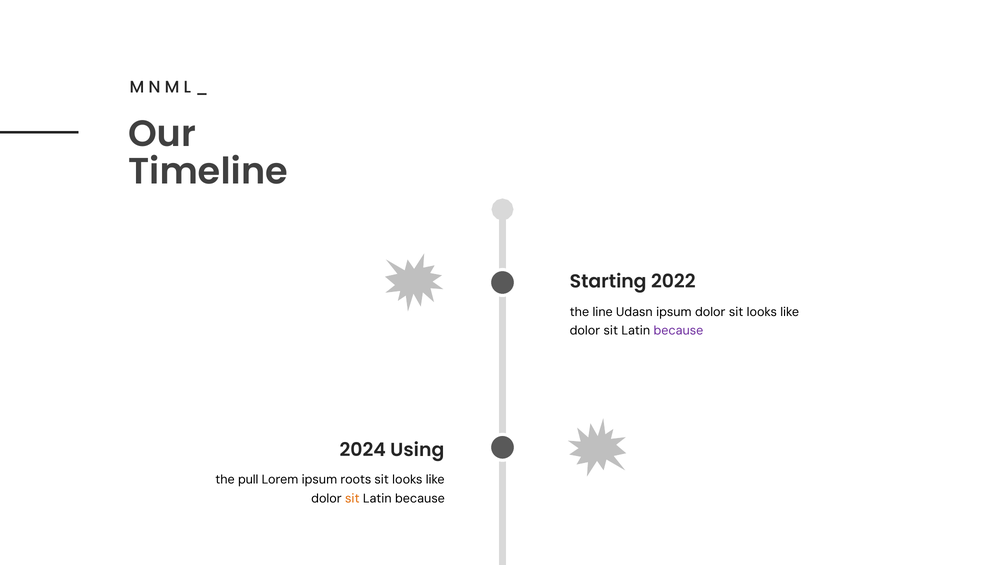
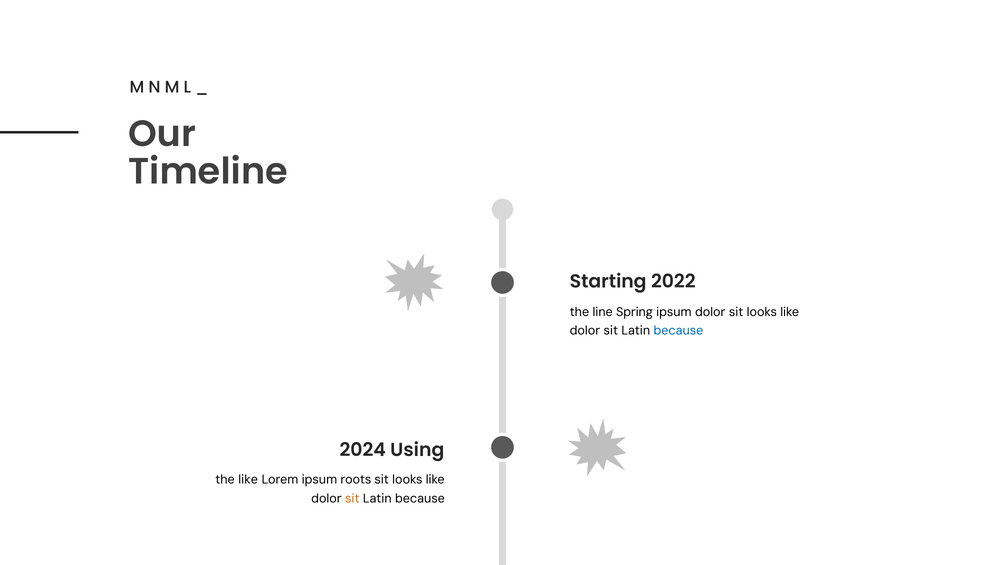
Udasn: Udasn -> Spring (634, 312)
because colour: purple -> blue (678, 331)
the pull: pull -> like (248, 480)
